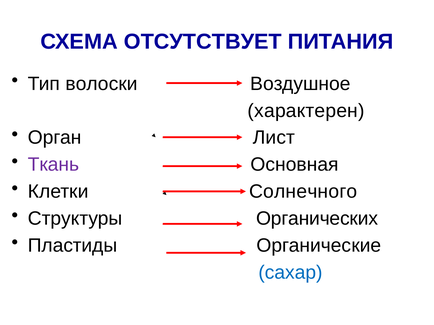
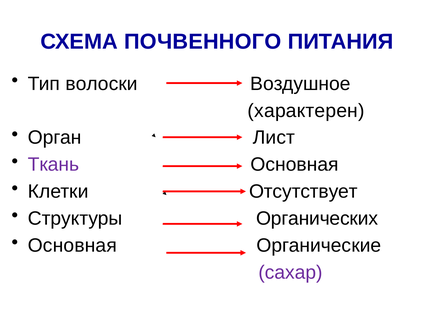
ОТСУТСТВУЕТ: ОТСУТСТВУЕТ -> ПОЧВЕННОГО (203, 42)
Солнечного: Солнечного -> Отсутствует (303, 192)
Пластиды: Пластиды -> Основная (72, 246)
сахар colour: blue -> purple (290, 273)
